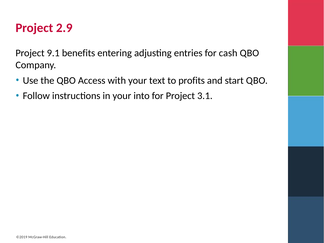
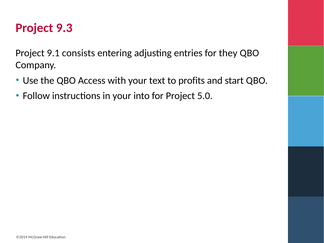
2.9: 2.9 -> 9.3 (64, 28)
benefits: benefits -> consists (78, 53)
cash: cash -> they (228, 53)
3.1: 3.1 -> 5.0 (205, 96)
